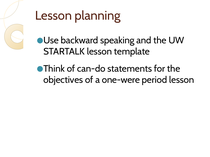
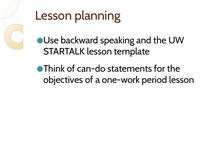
one-were: one-were -> one-work (121, 80)
